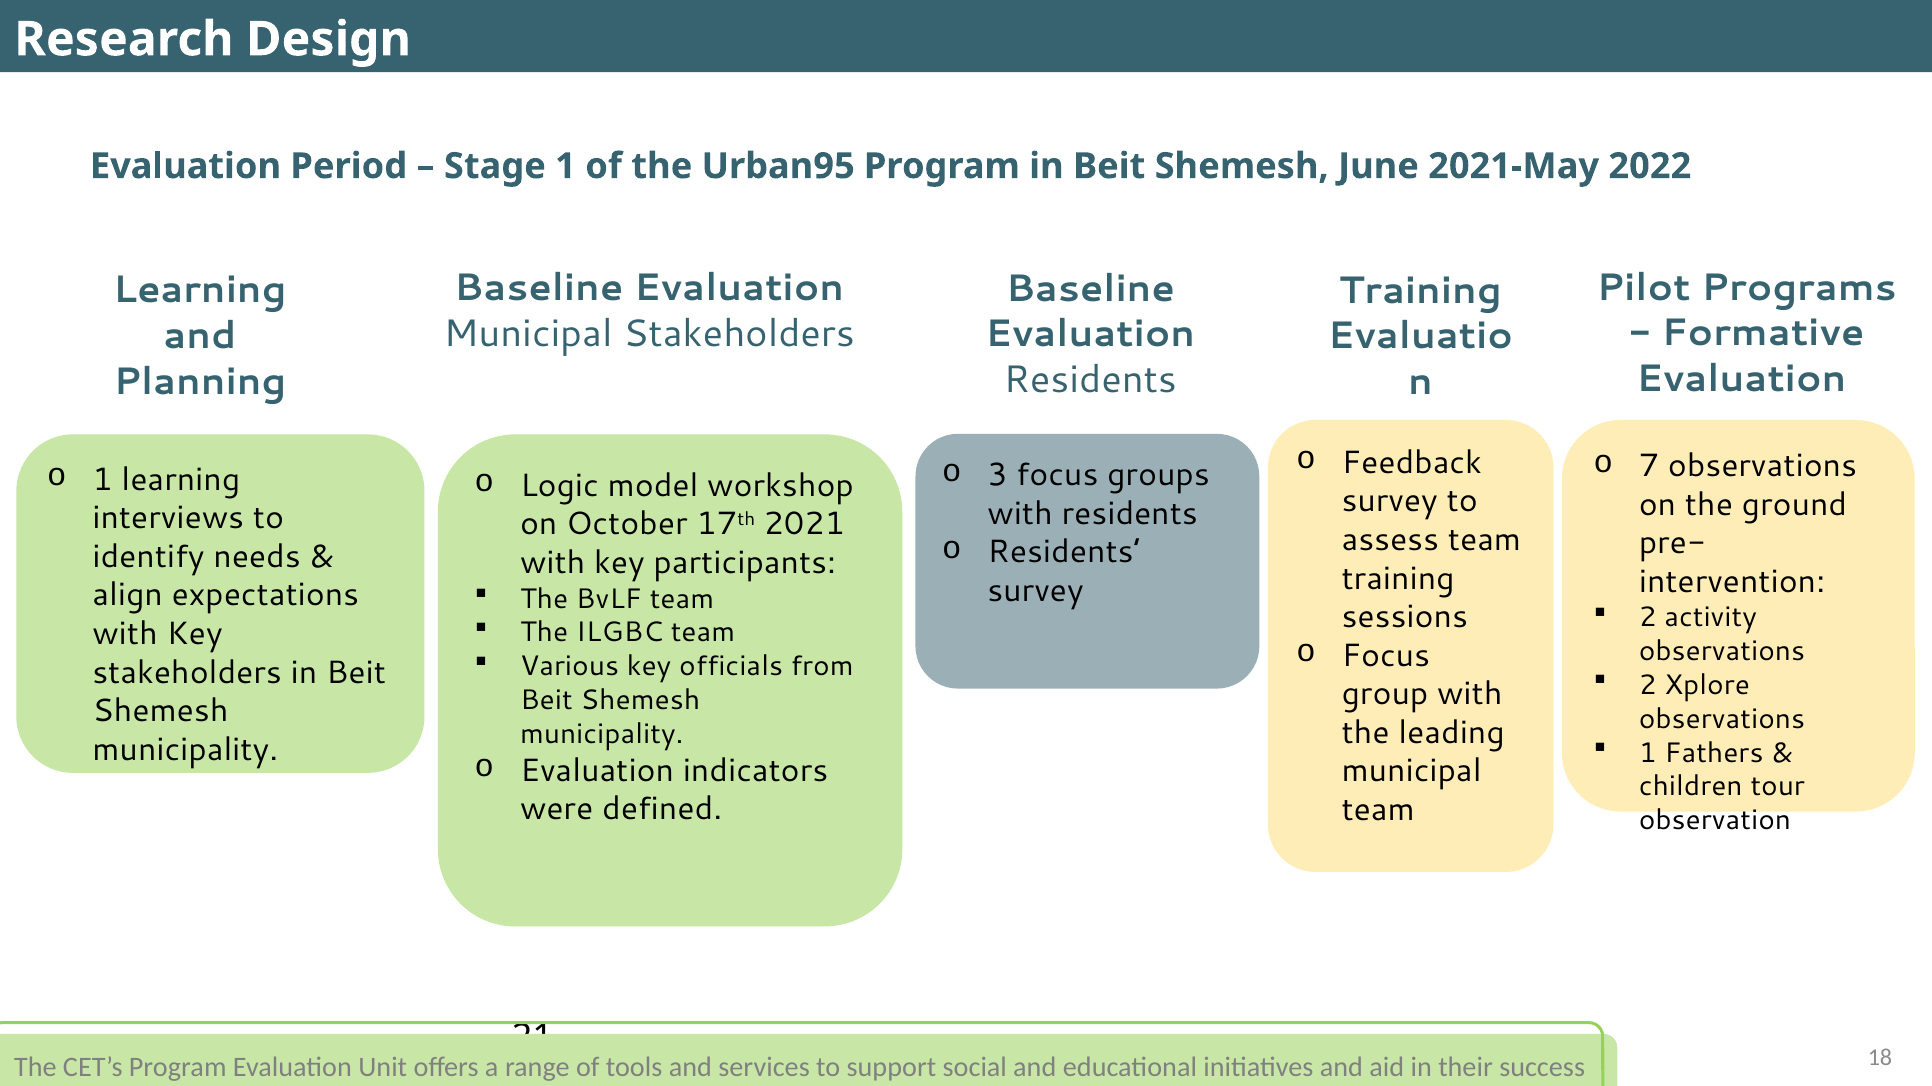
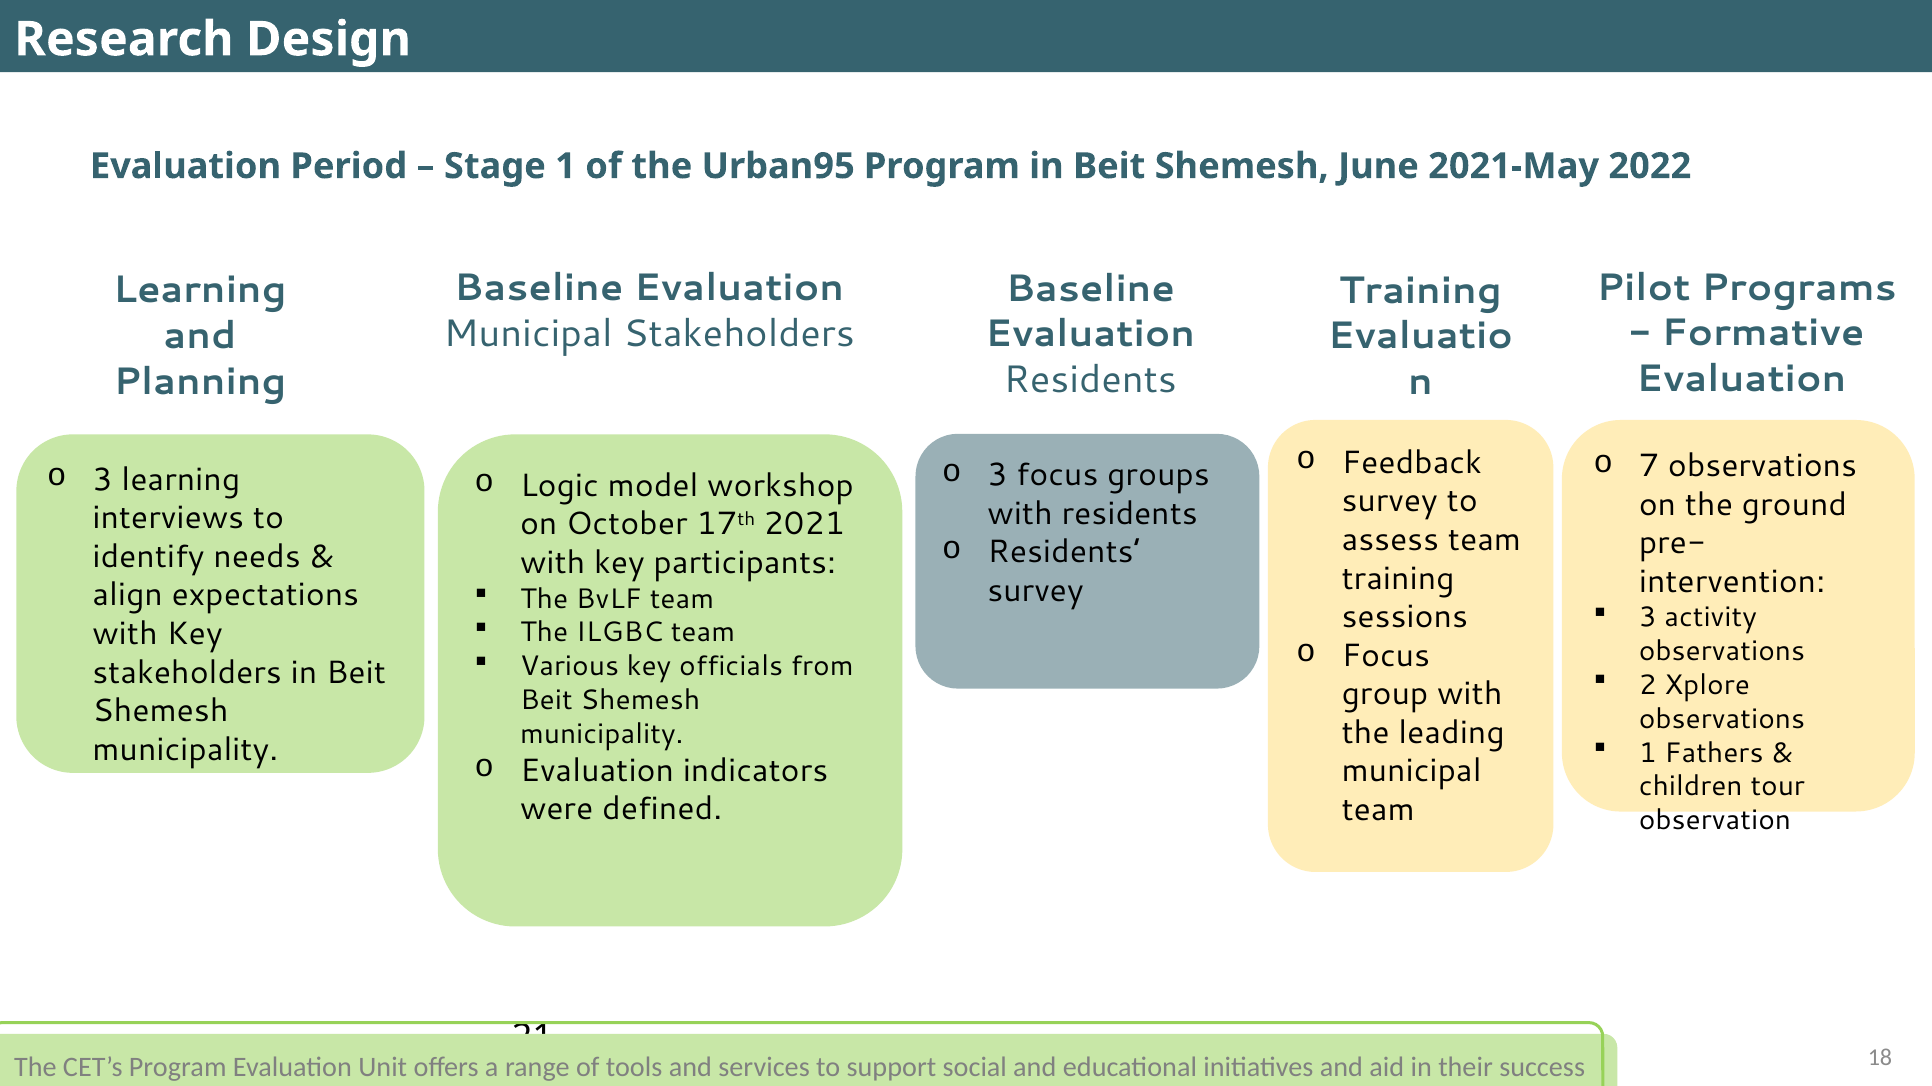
1: 1 -> 3 (103, 480)
2: 2 -> 3 (1648, 618)
